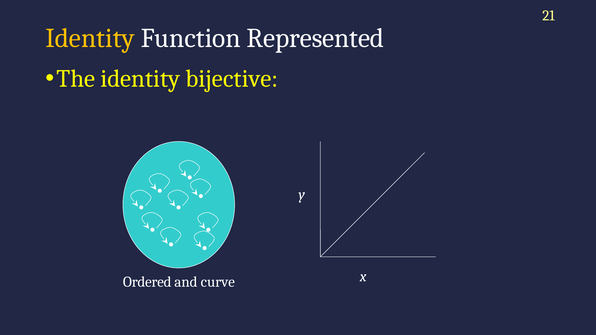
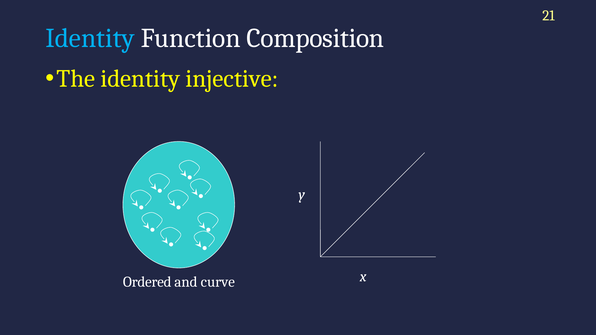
Identity colour: yellow -> light blue (90, 38)
Represented: Represented -> Composition (315, 38)
bijective: bijective -> injective (232, 79)
